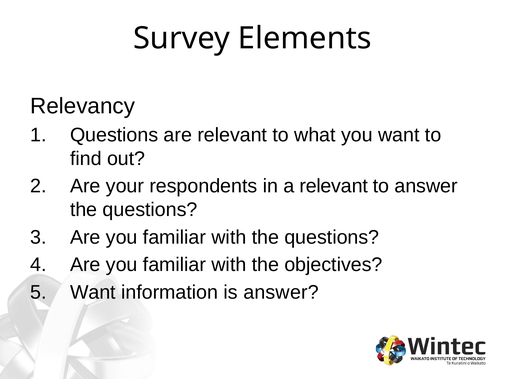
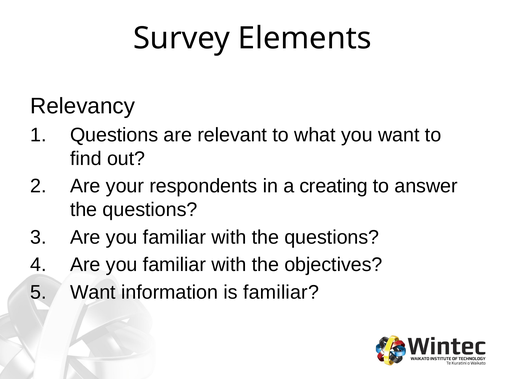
a relevant: relevant -> creating (334, 186)
is answer: answer -> familiar (281, 292)
